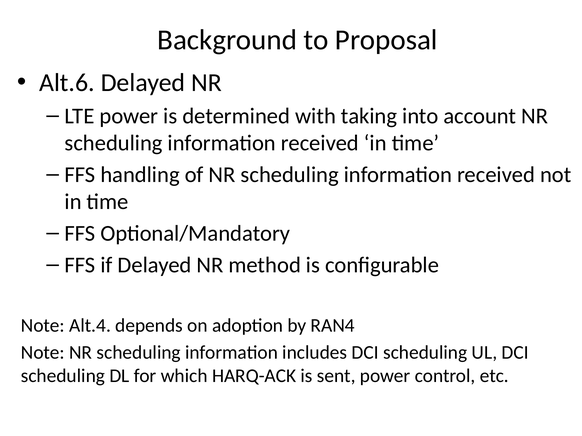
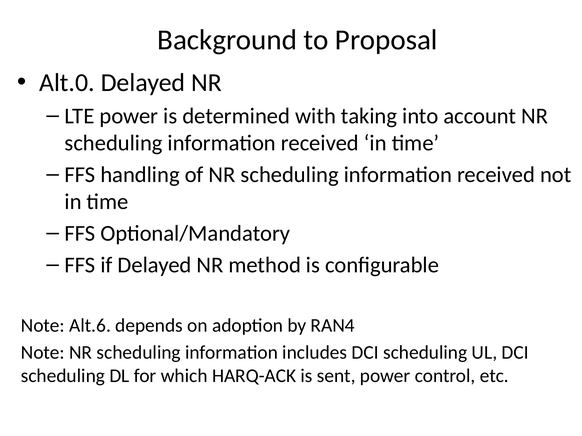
Alt.6: Alt.6 -> Alt.0 (67, 83)
Alt.4: Alt.4 -> Alt.6 (90, 326)
